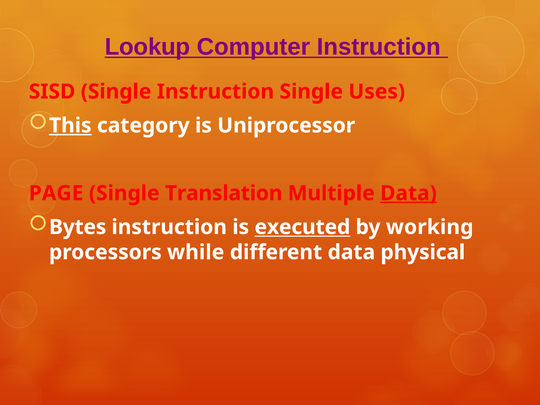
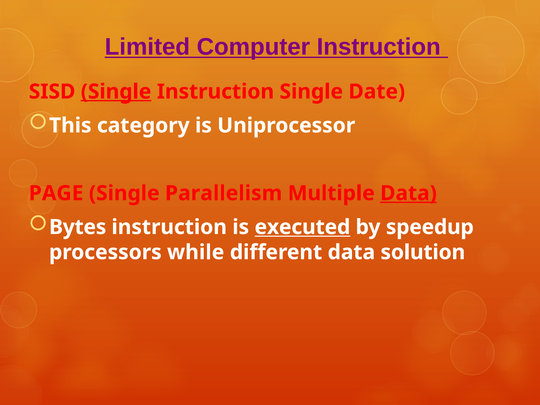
Lookup: Lookup -> Limited (147, 47)
Single underline: none -> present (116, 92)
Uses: Uses -> Date (377, 92)
This underline: present -> none (70, 126)
Translation: Translation -> Parallelism (224, 193)
working: working -> speedup (430, 227)
physical: physical -> solution (423, 252)
